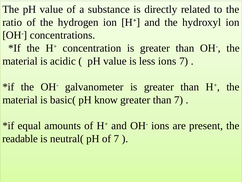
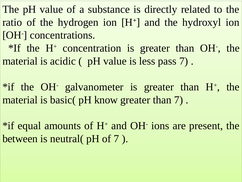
less ions: ions -> pass (167, 61)
readable: readable -> between (20, 138)
